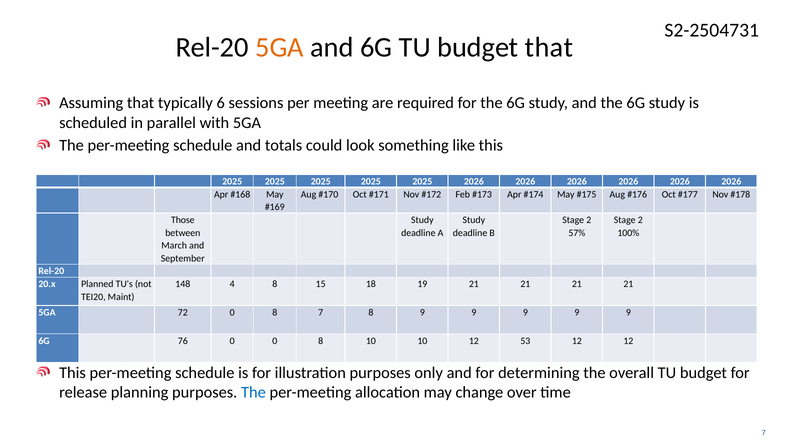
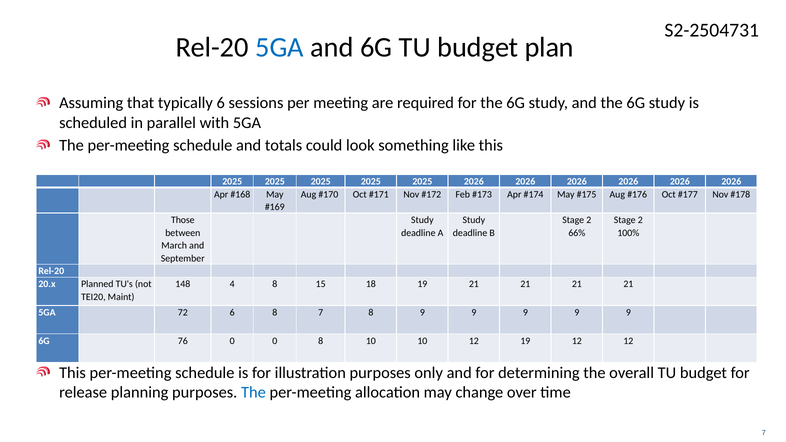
5GA colour: orange -> blue (279, 48)
budget that: that -> plan (549, 48)
57%: 57% -> 66% (577, 233)
72 0: 0 -> 6 (232, 313)
12 53: 53 -> 19 (525, 341)
